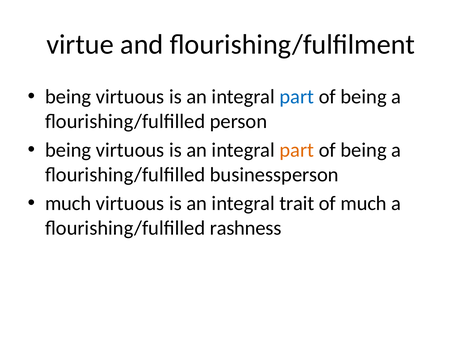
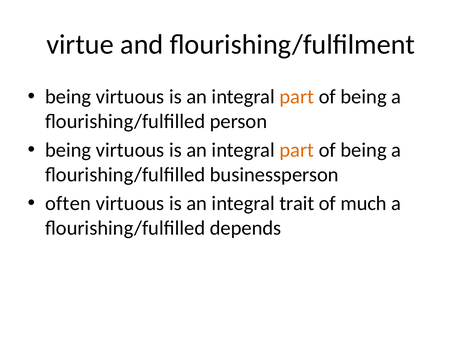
part colour: blue -> orange (297, 97)
much: much -> often (68, 204)
rashness: rashness -> depends (246, 228)
